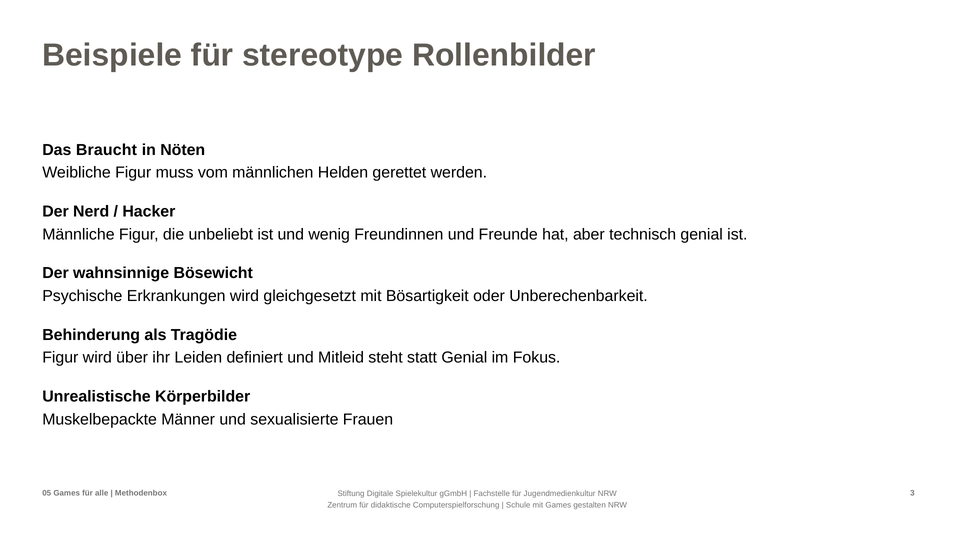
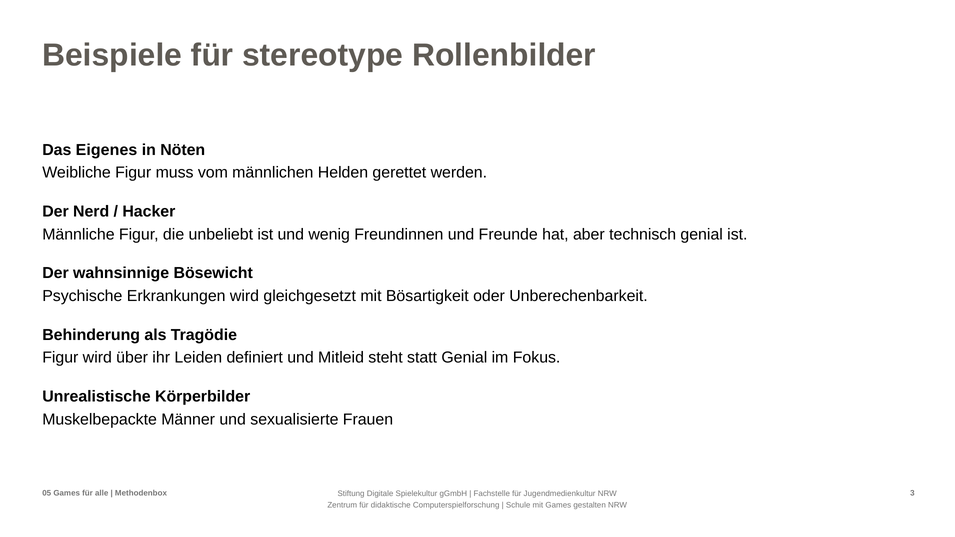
Braucht: Braucht -> Eigenes (106, 150)
